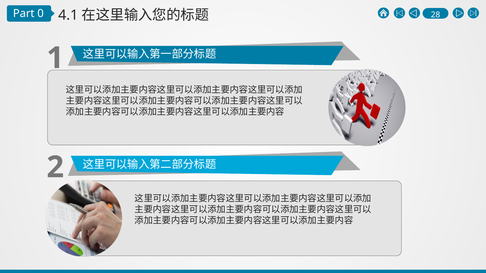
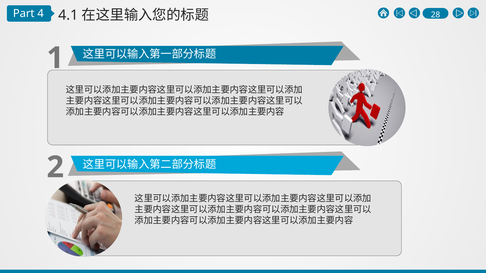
0: 0 -> 4 (41, 13)
